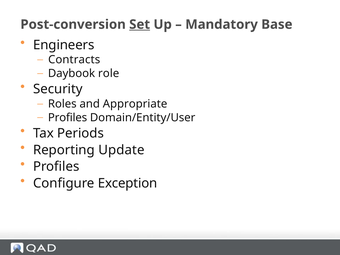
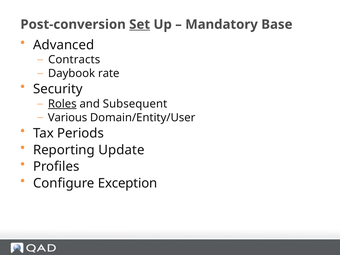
Engineers: Engineers -> Advanced (64, 45)
role: role -> rate (109, 73)
Roles underline: none -> present (62, 104)
Appropriate: Appropriate -> Subsequent (135, 104)
Profiles: Profiles -> Various (68, 118)
